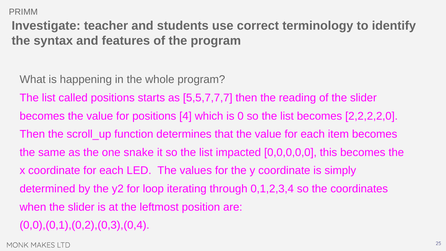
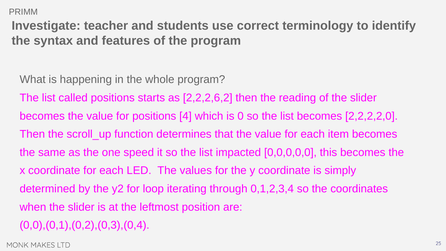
5,5,7,7,7: 5,5,7,7,7 -> 2,2,2,6,2 (208, 98)
snake: snake -> speed (139, 152)
